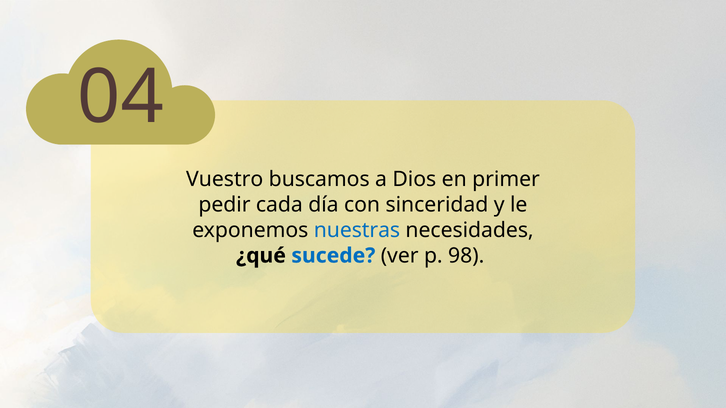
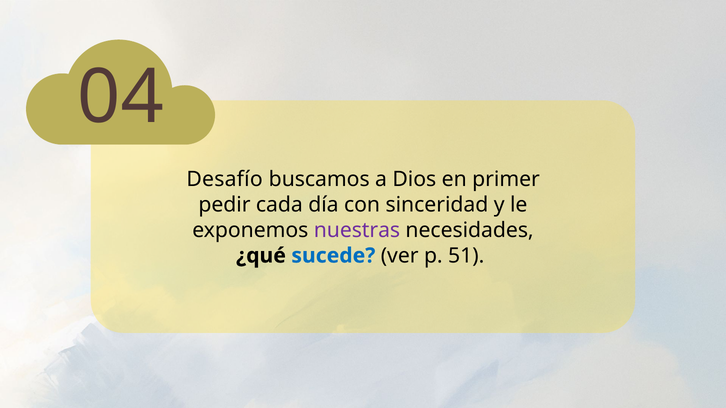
Vuestro: Vuestro -> Desafío (225, 180)
nuestras colour: blue -> purple (357, 230)
98: 98 -> 51 (466, 256)
